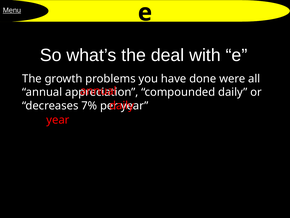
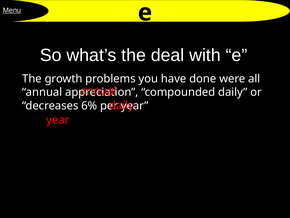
7%: 7% -> 6% (89, 106)
